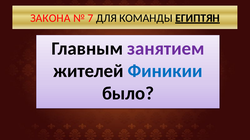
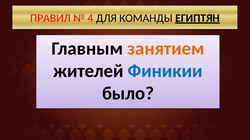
ЗАКОНА: ЗАКОНА -> ПРАВИЛ (50, 18)
7: 7 -> 4 (90, 18)
занятием colour: purple -> orange (166, 49)
